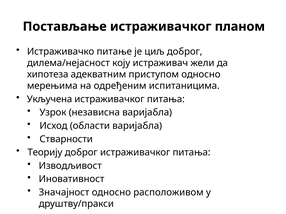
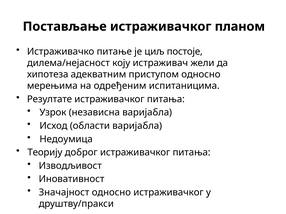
циљ доброг: доброг -> постоје (185, 52)
Укључена: Укључена -> Резултате (49, 99)
Стварности: Стварности -> Недоумица (66, 139)
односно расположивом: расположивом -> истраживачког (168, 193)
